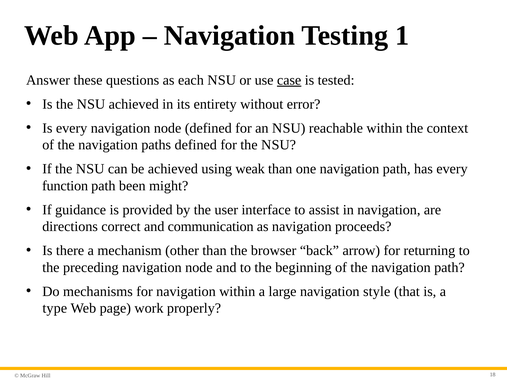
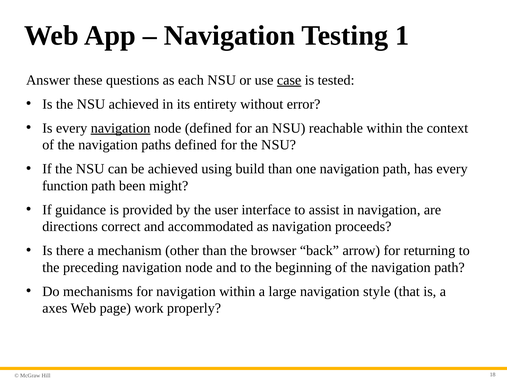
navigation underline: none -> present (121, 128)
weak: weak -> build (250, 169)
communication: communication -> accommodated (211, 227)
type: type -> axes (55, 308)
